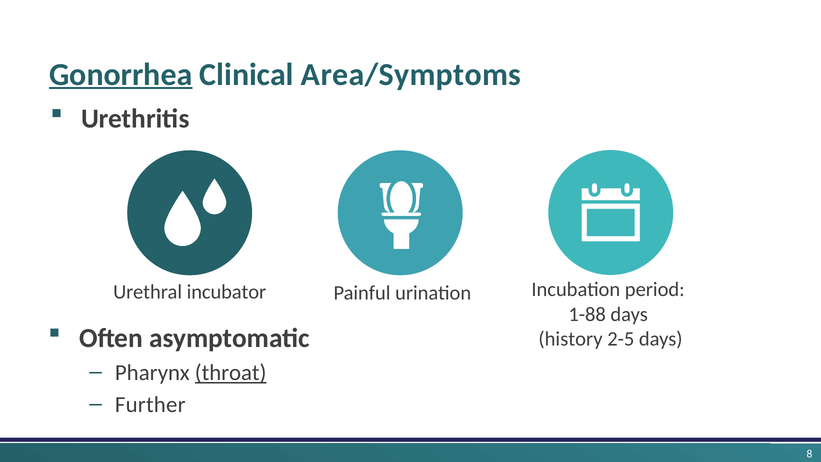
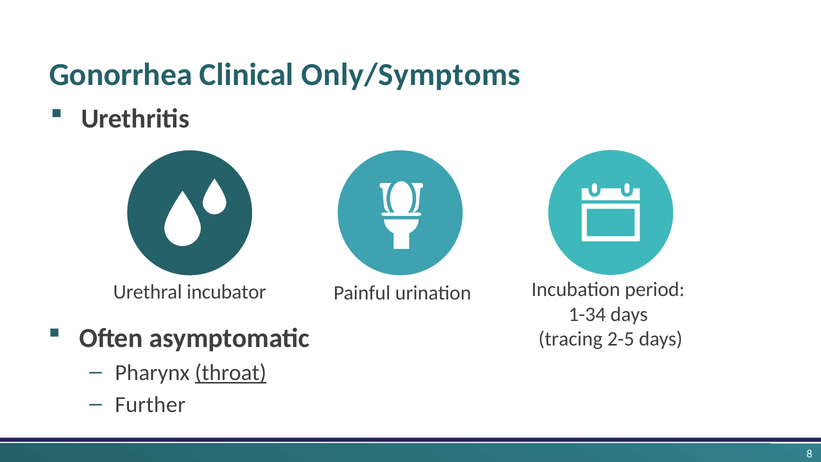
Gonorrhea underline: present -> none (121, 74)
Area/Symptoms: Area/Symptoms -> Only/Symptoms (411, 74)
1-88: 1-88 -> 1-34 (587, 314)
history: history -> tracing (570, 339)
